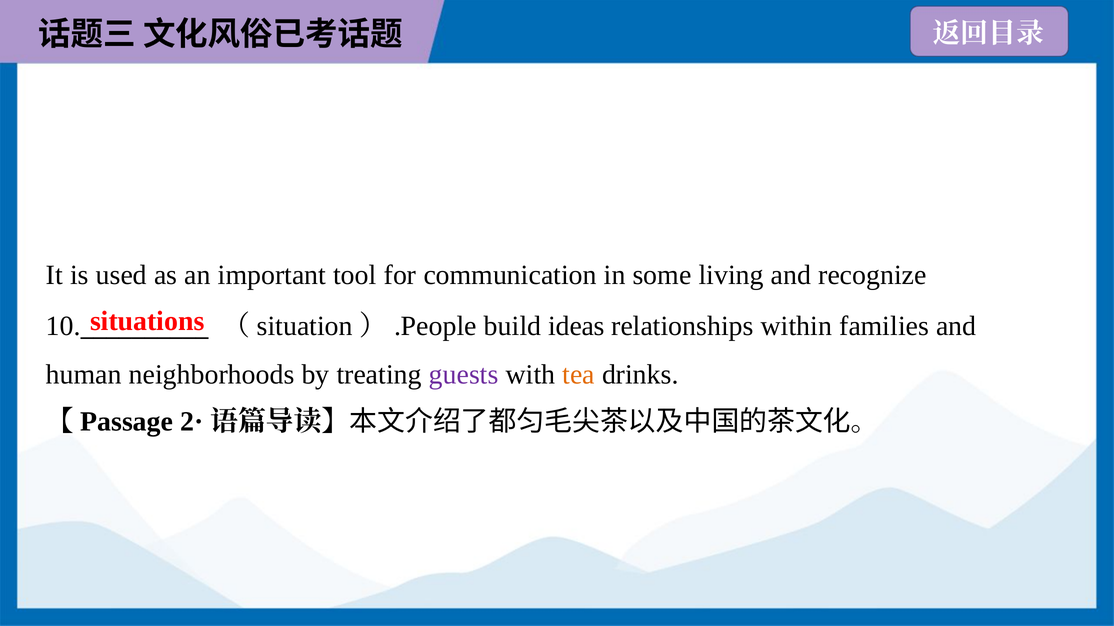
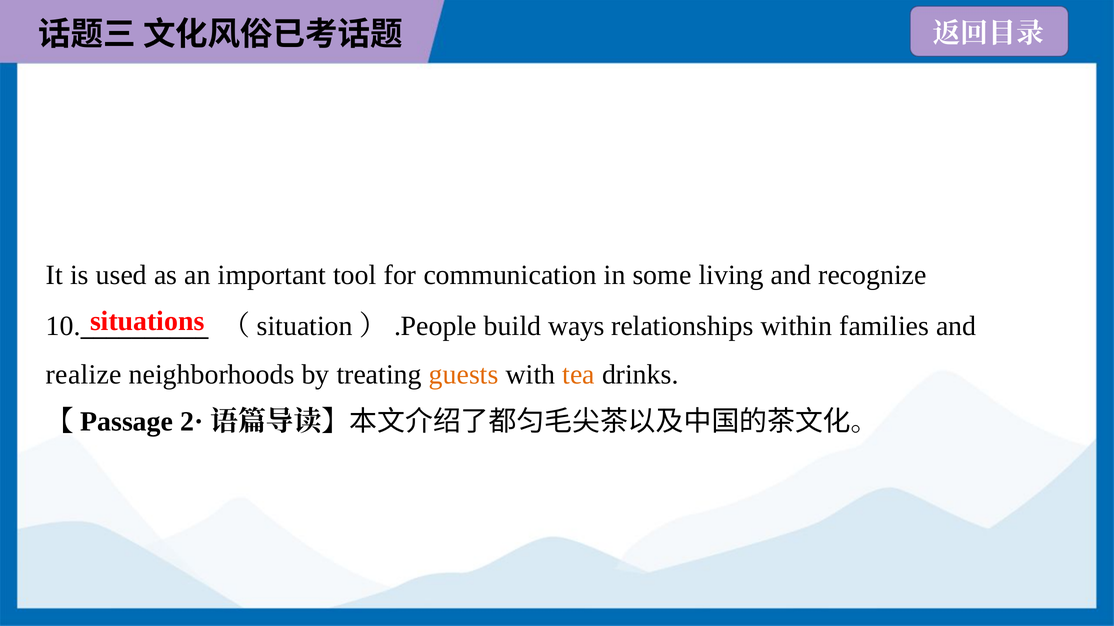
ideas: ideas -> ways (576, 326)
human: human -> realize (84, 375)
guests colour: purple -> orange (464, 375)
